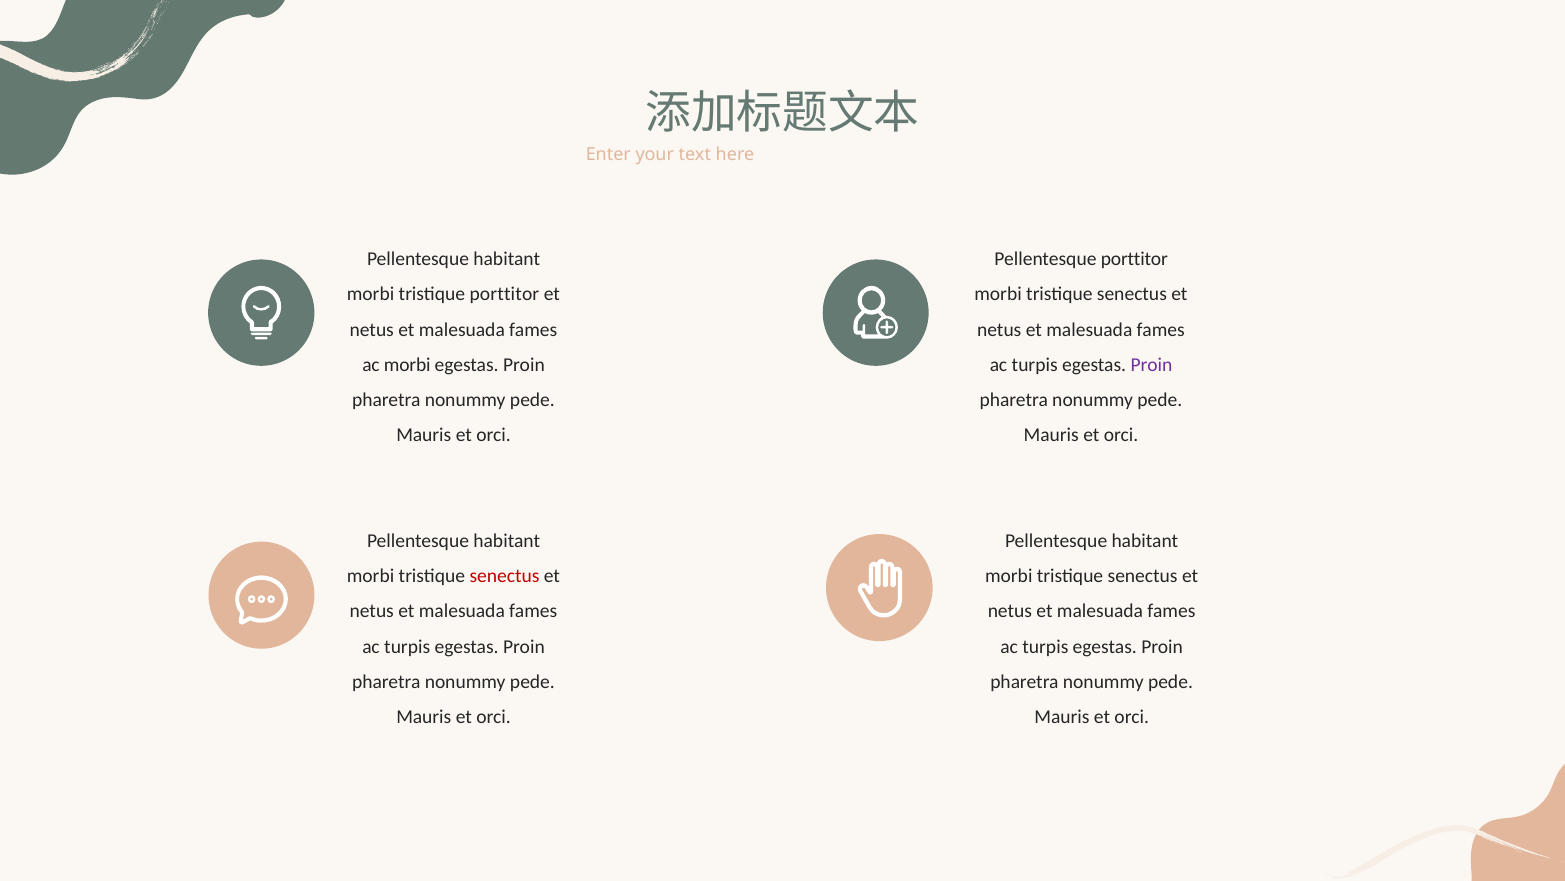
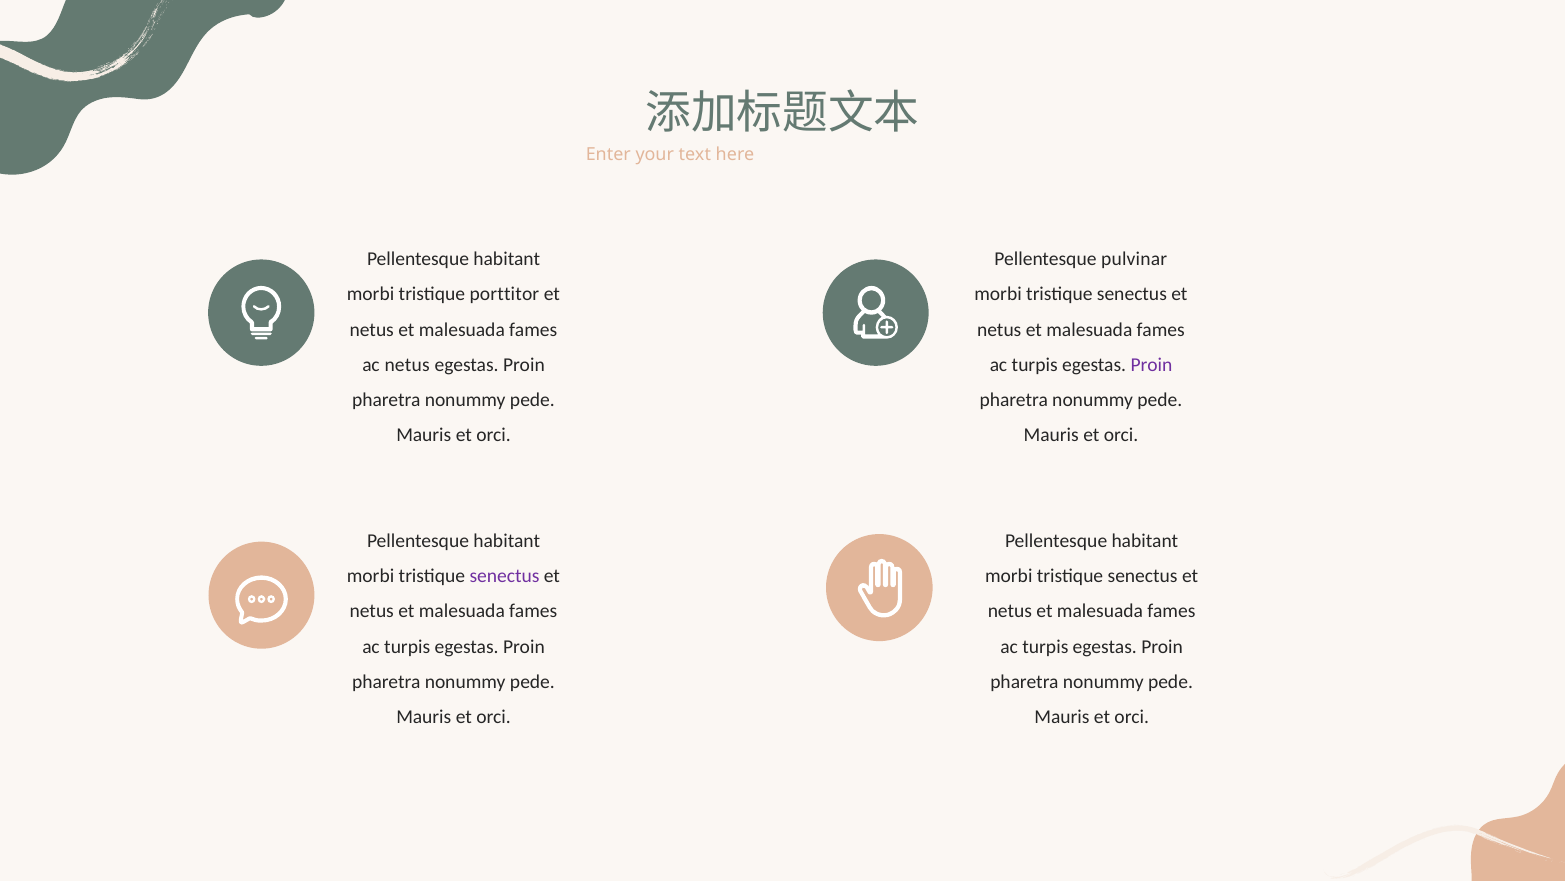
Pellentesque porttitor: porttitor -> pulvinar (1134, 259)
ac morbi: morbi -> netus (407, 365)
senectus colour: red -> purple (504, 576)
